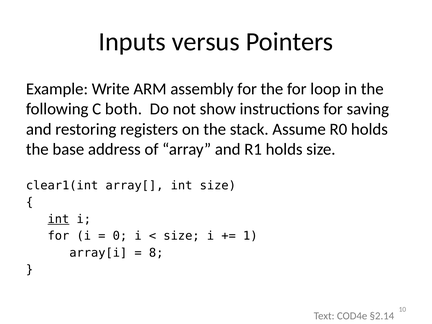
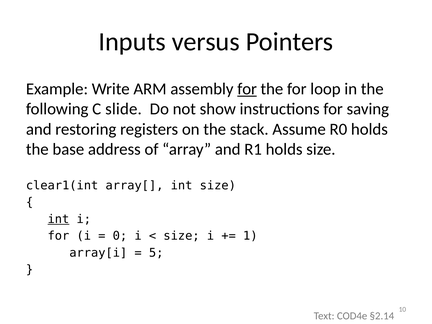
for underline: none -> present (247, 89)
both: both -> slide (123, 109)
8: 8 -> 5 (156, 253)
